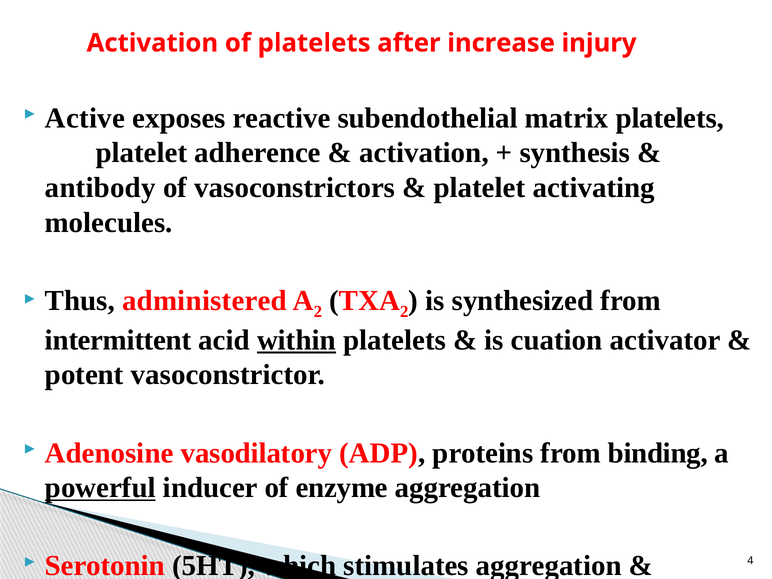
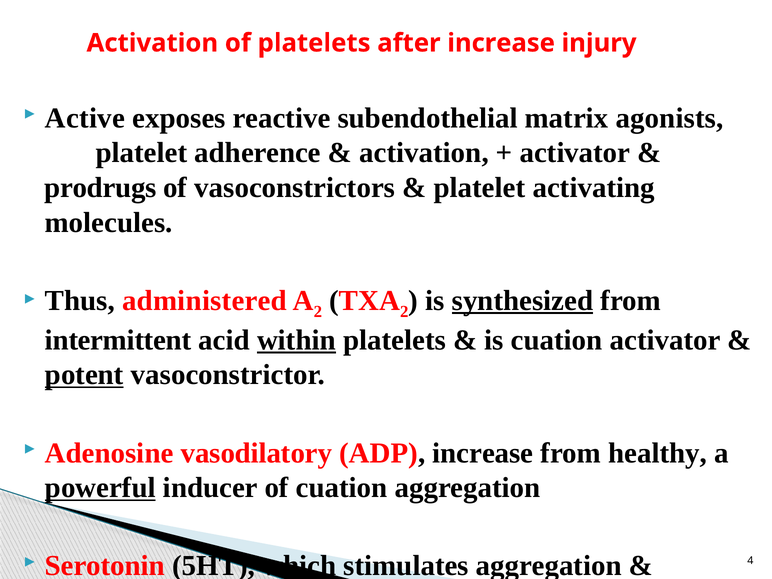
matrix platelets: platelets -> agonists (670, 118)
synthesis: synthesis -> activator (575, 153)
antibody: antibody -> prodrugs (101, 188)
synthesized underline: none -> present (522, 301)
potent underline: none -> present (84, 375)
ADP proteins: proteins -> increase (483, 453)
binding: binding -> healthy (658, 453)
of enzyme: enzyme -> cuation (342, 488)
